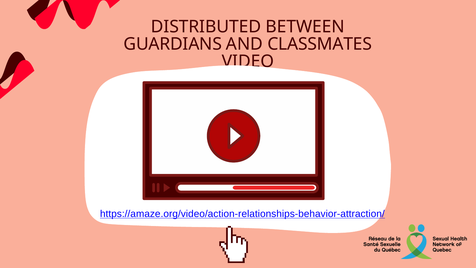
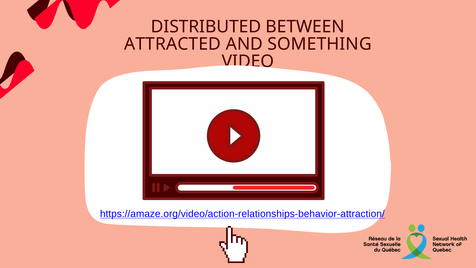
GUARDIANS: GUARDIANS -> ATTRACTED (173, 44)
CLASSMATES: CLASSMATES -> SOMETHING (320, 44)
